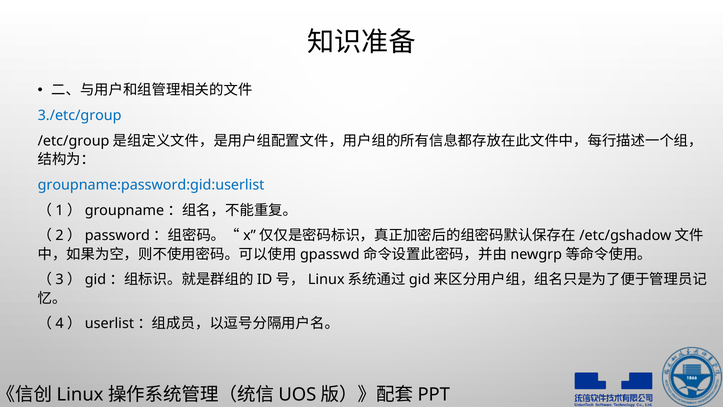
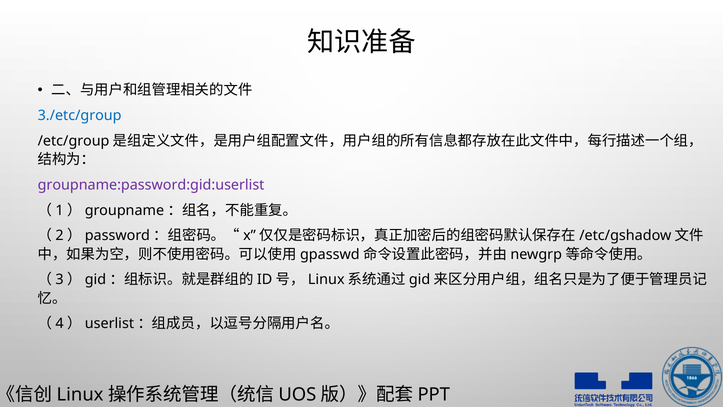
groupname:password:gid:userlist colour: blue -> purple (151, 185)
